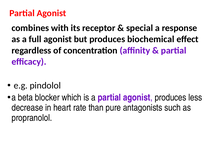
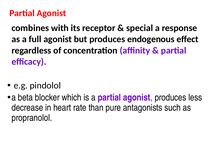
biochemical: biochemical -> endogenous (151, 39)
